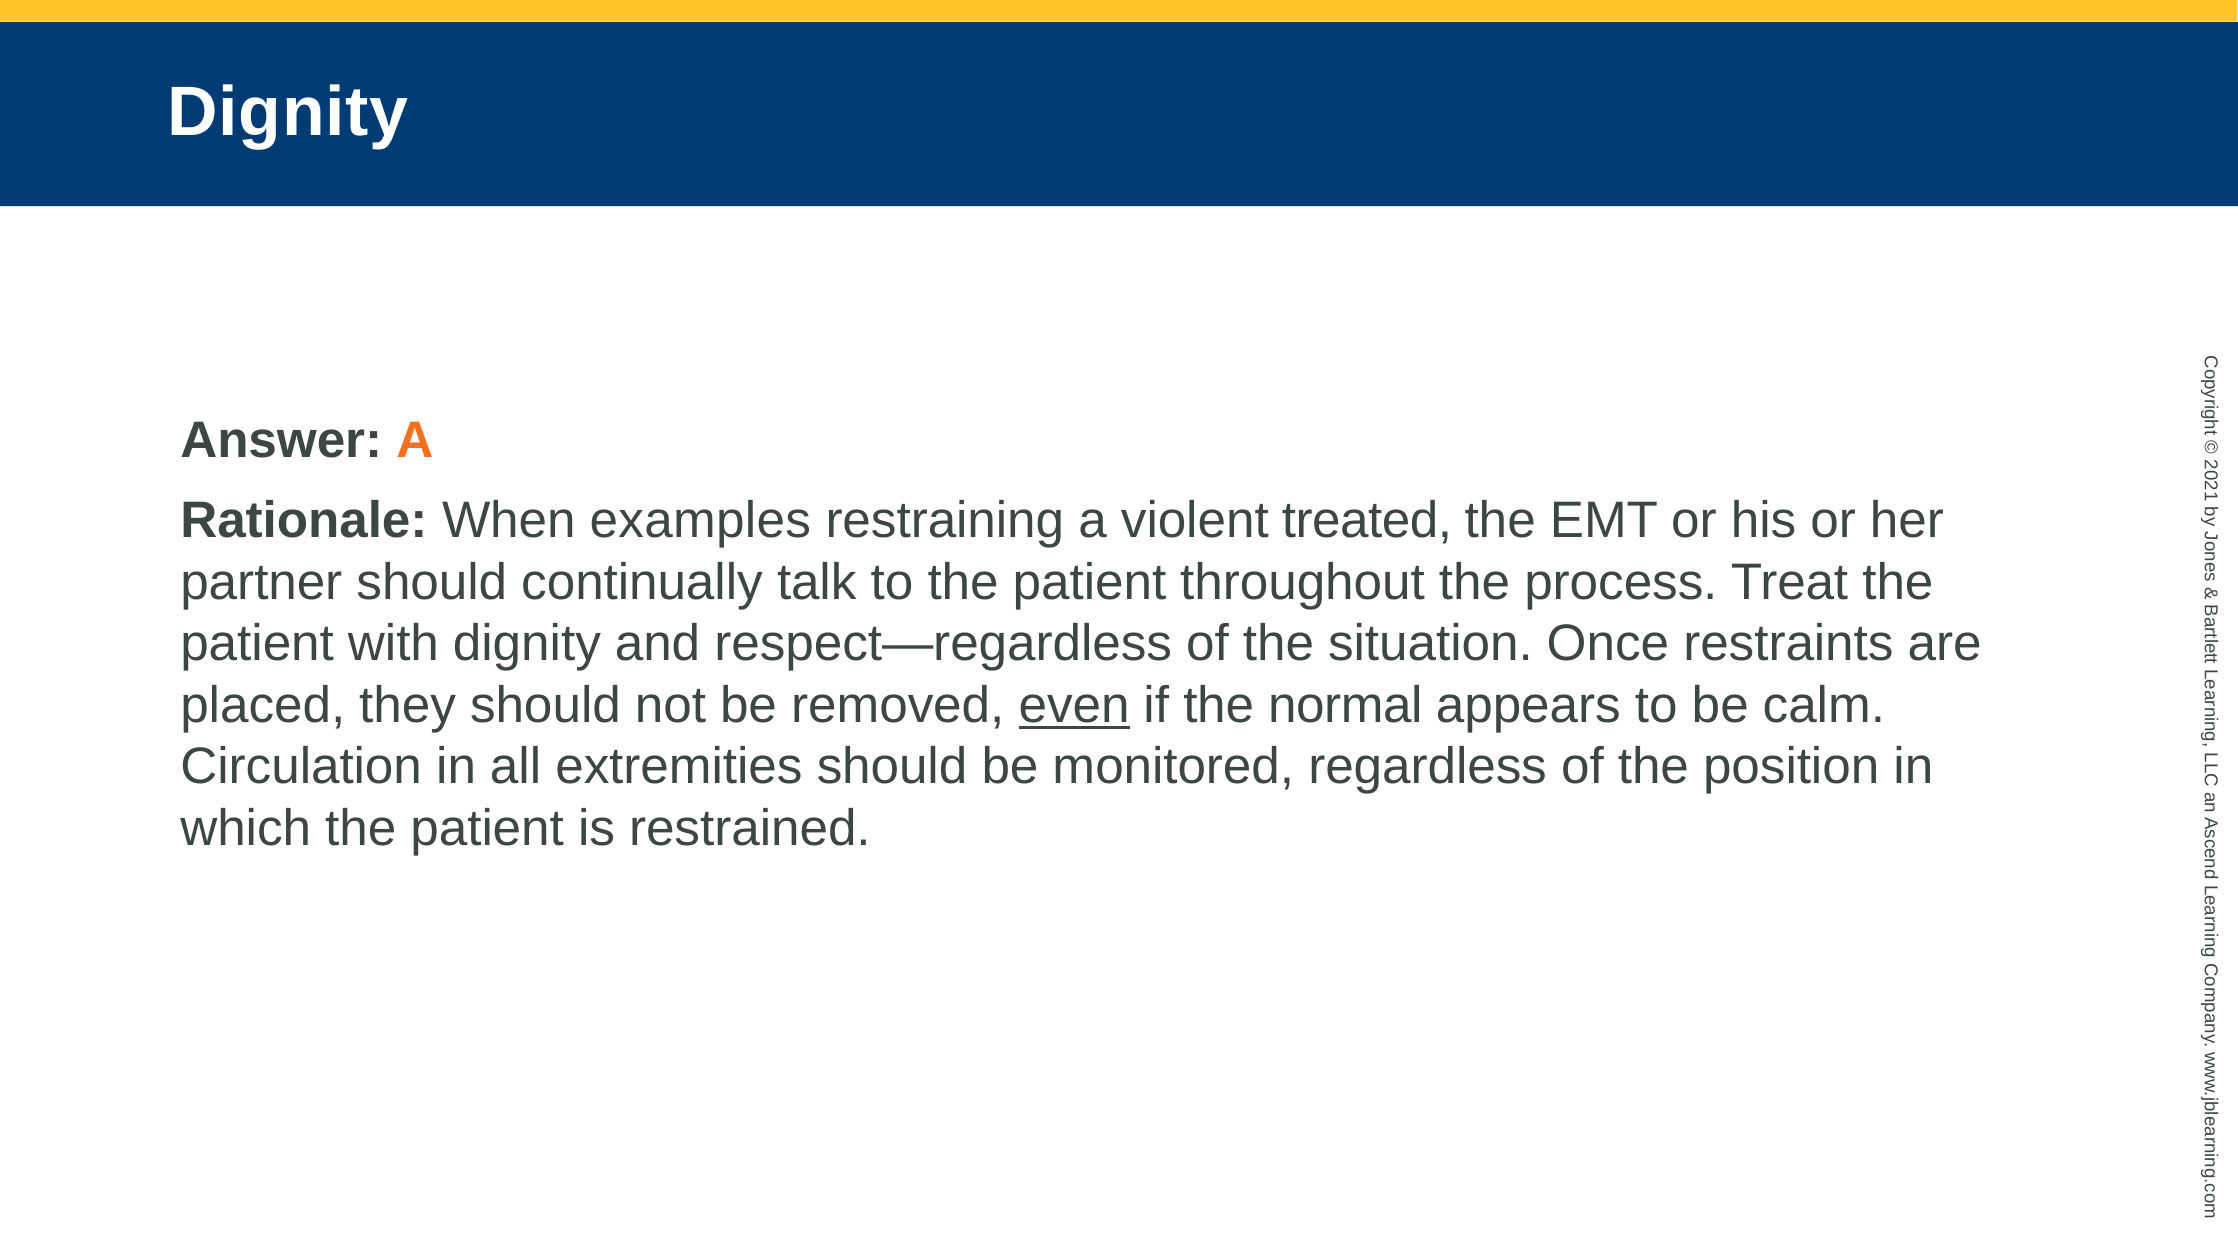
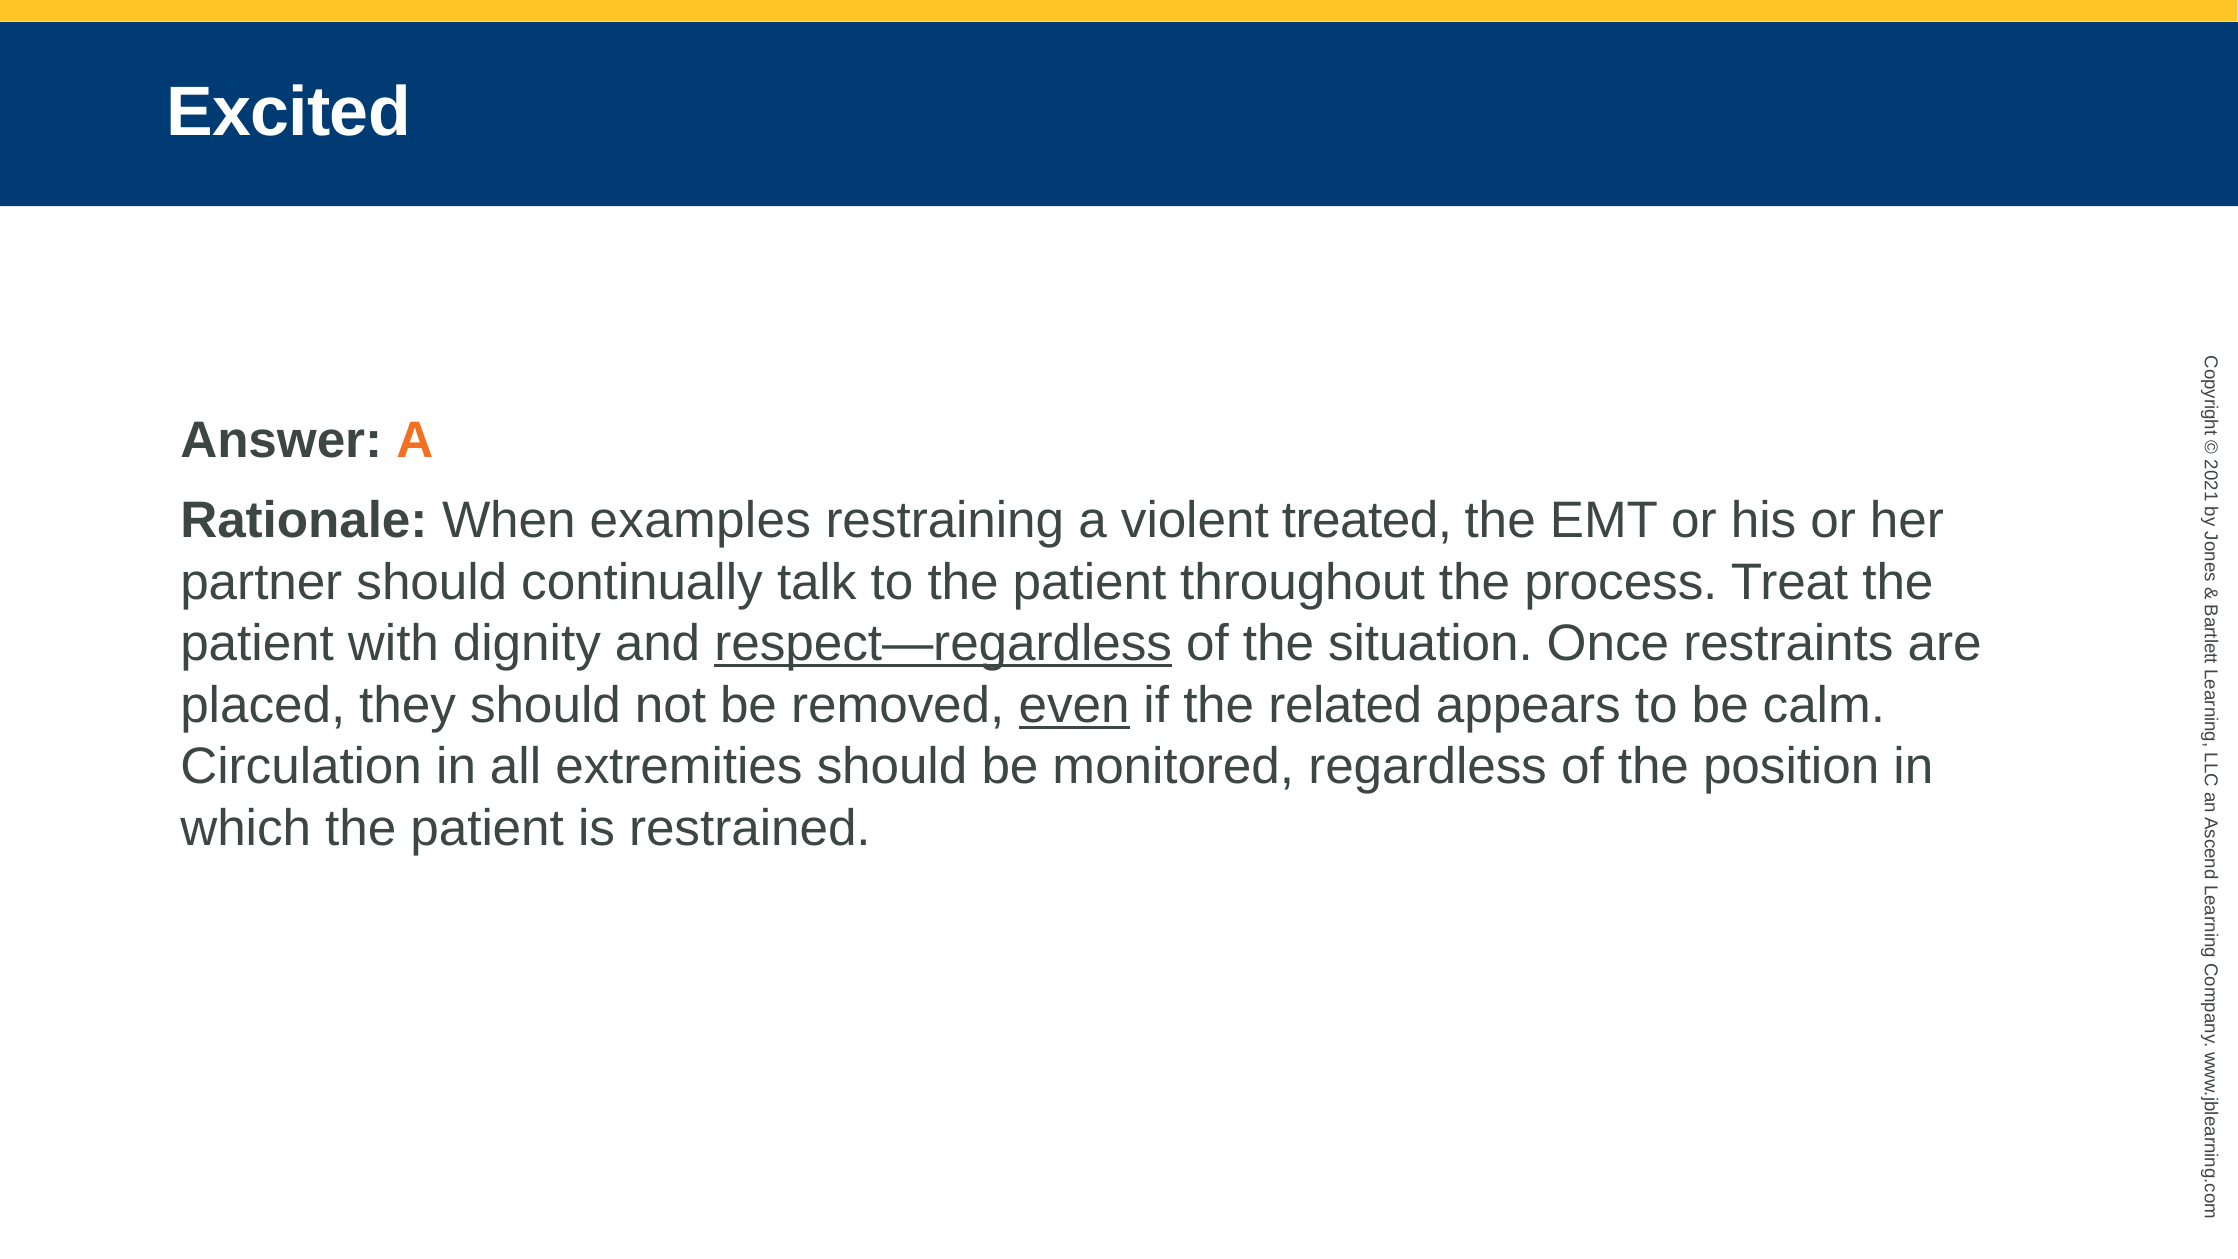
Dignity: Dignity -> Excited (289, 112)
respect—regardless underline: none -> present (943, 644)
normal: normal -> related (1345, 705)
